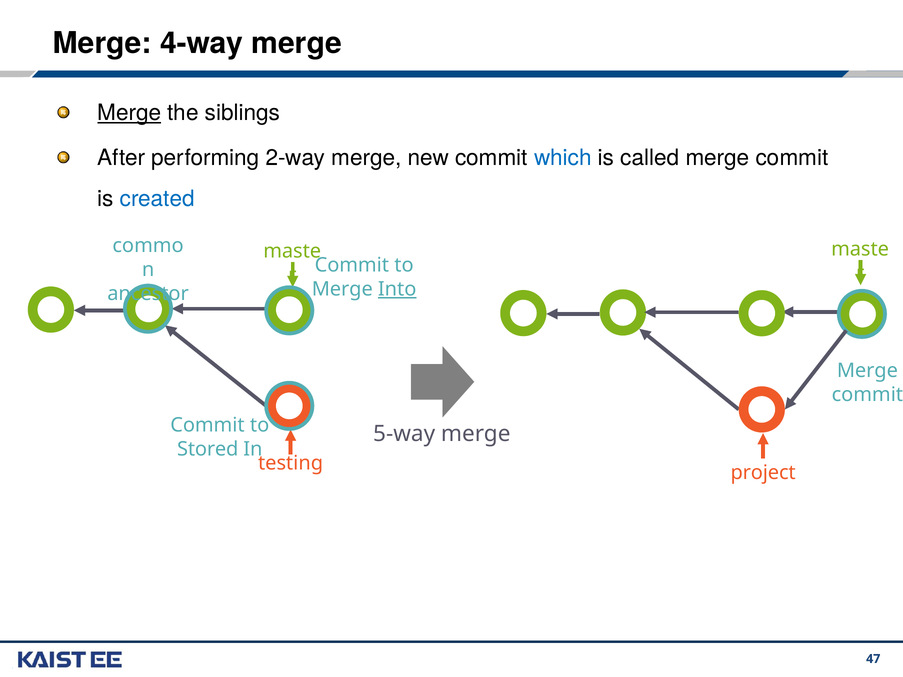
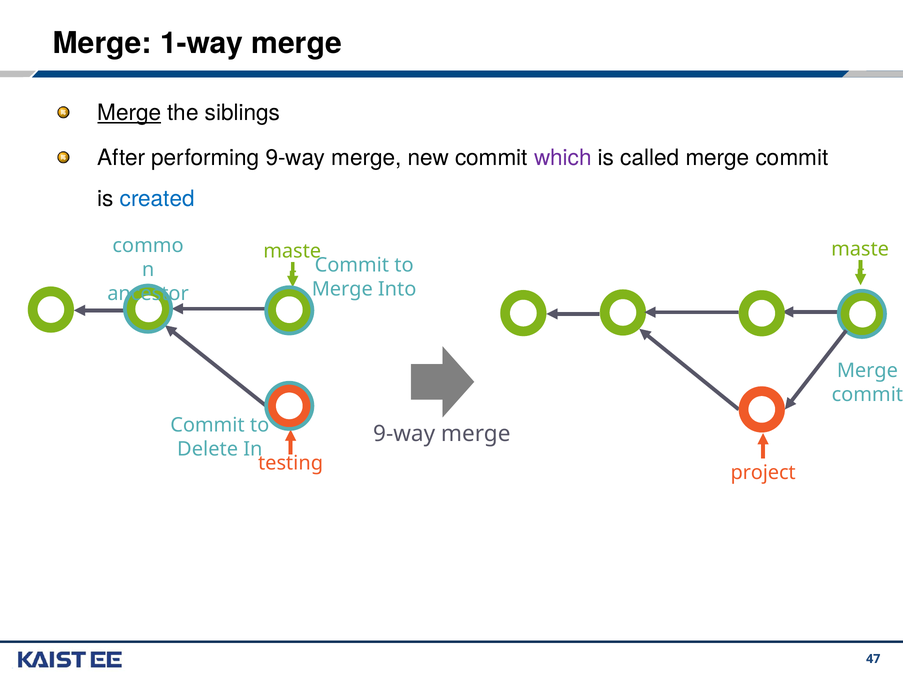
4-way: 4-way -> 1-way (202, 43)
performing 2-way: 2-way -> 9-way (296, 158)
which colour: blue -> purple (563, 158)
Into underline: present -> none (397, 289)
5-way: 5-way -> 9-way (404, 434)
Stored: Stored -> Delete (208, 449)
